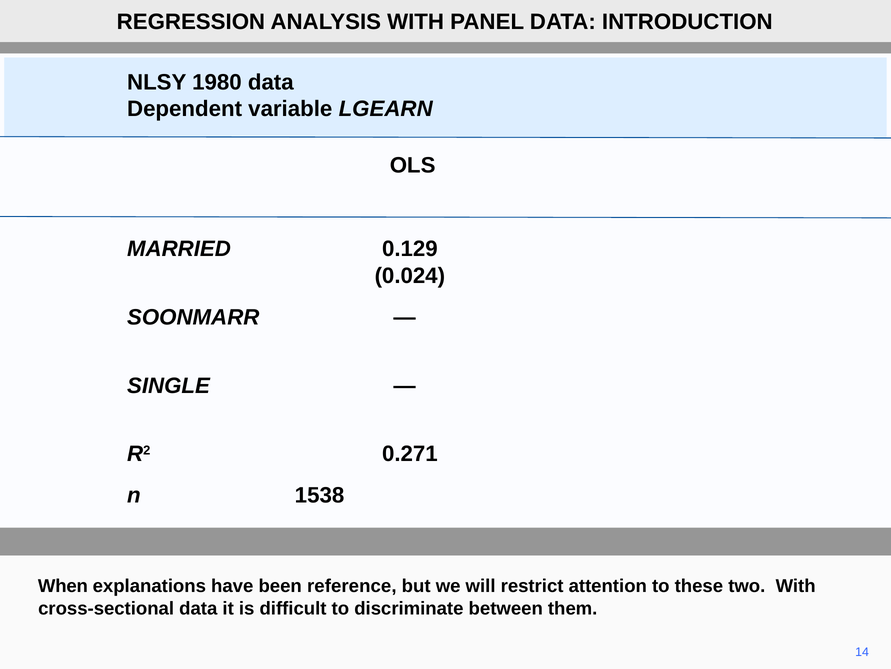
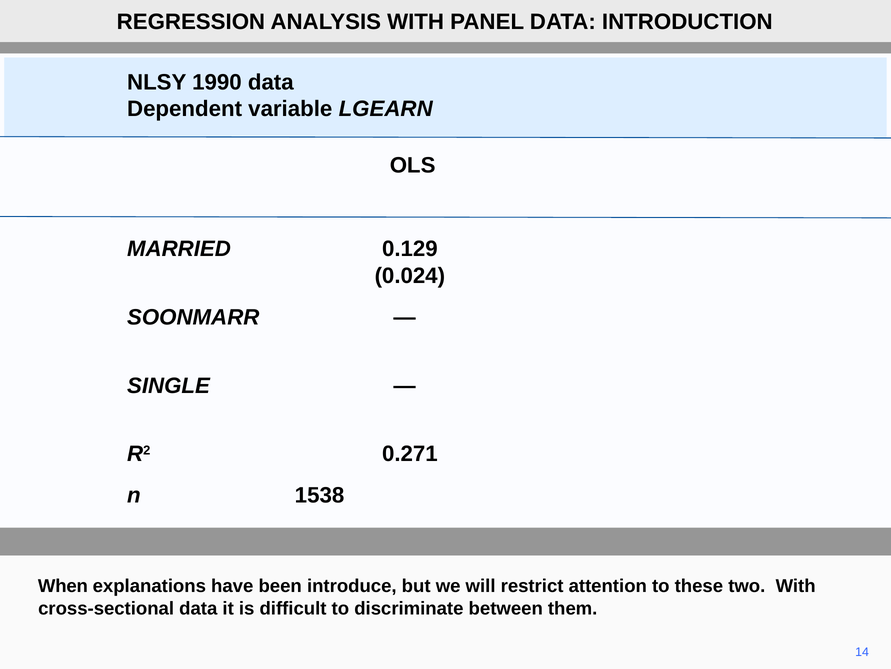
1980: 1980 -> 1990 (217, 82)
reference: reference -> introduce (352, 585)
